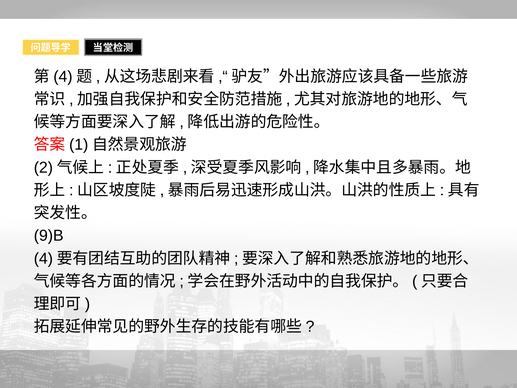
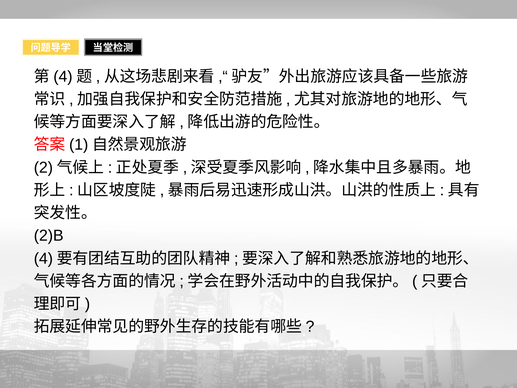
9)B: 9)B -> 2)B (49, 236)
